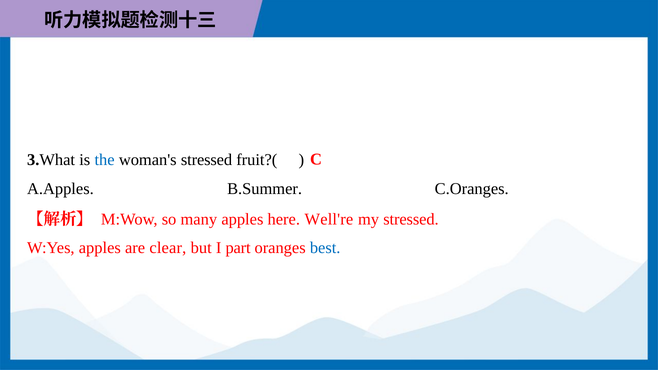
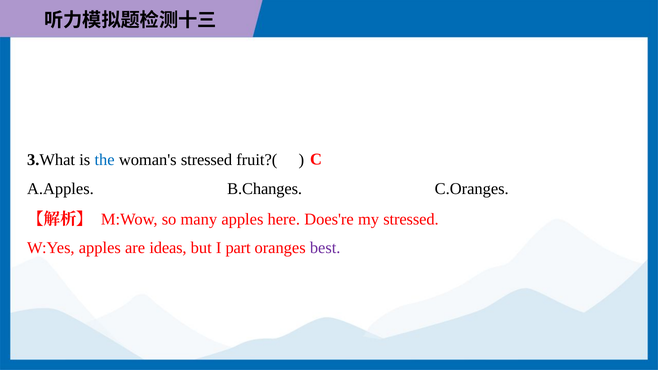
B.Summer: B.Summer -> B.Changes (265, 189)
Well're: Well're -> Does're (329, 219)
clear: clear -> ideas (168, 248)
best colour: blue -> purple (325, 248)
